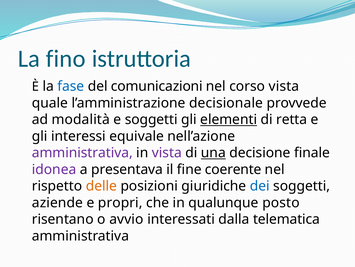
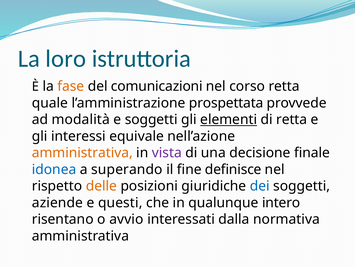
fino: fino -> loro (66, 59)
fase colour: blue -> orange (71, 86)
corso vista: vista -> retta (284, 86)
decisionale: decisionale -> prospettata (226, 103)
amministrativa colour: purple -> orange (82, 152)
una underline: present -> none (213, 152)
idonea colour: purple -> blue (54, 169)
presentava: presentava -> superando (127, 169)
coerente: coerente -> definisce (233, 169)
propri: propri -> questi (120, 202)
posto: posto -> intero (281, 202)
telematica: telematica -> normativa (286, 219)
